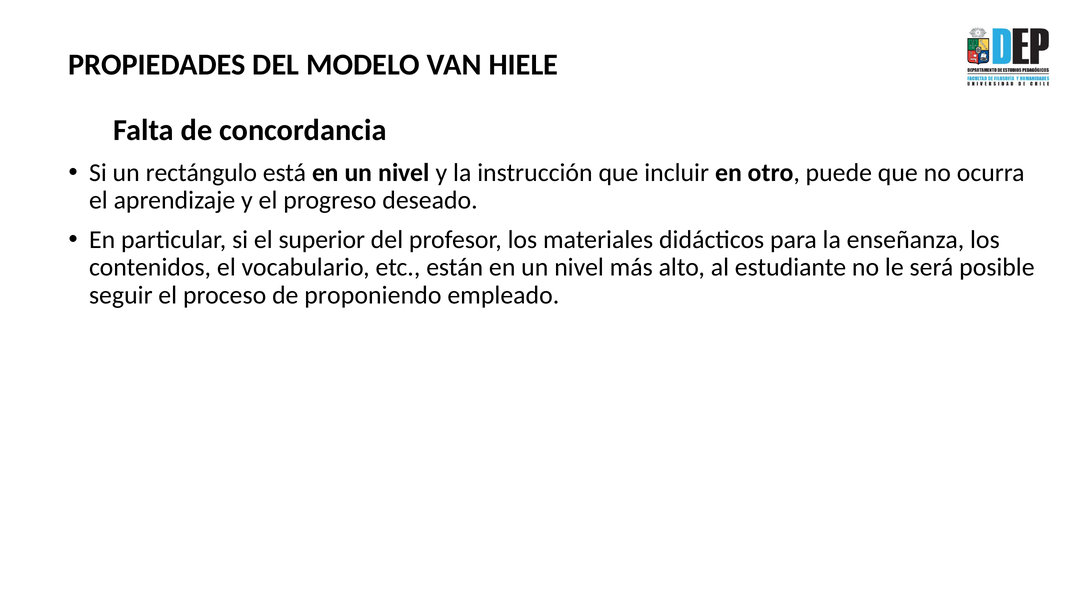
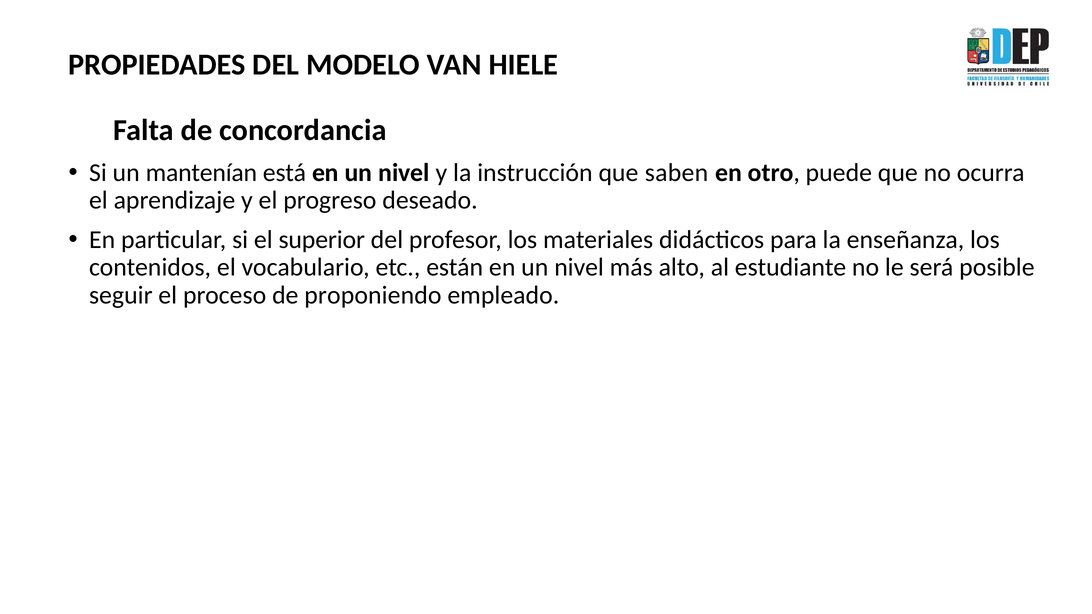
rectángulo: rectángulo -> mantenían (201, 173)
incluir: incluir -> saben (677, 173)
